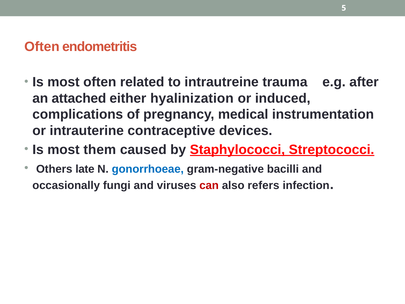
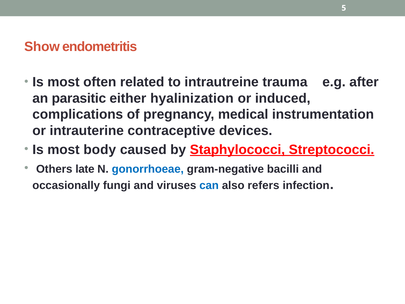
Often: Often -> Show (42, 47)
attached: attached -> parasitic (79, 98)
them: them -> body (100, 149)
can colour: red -> blue (209, 185)
